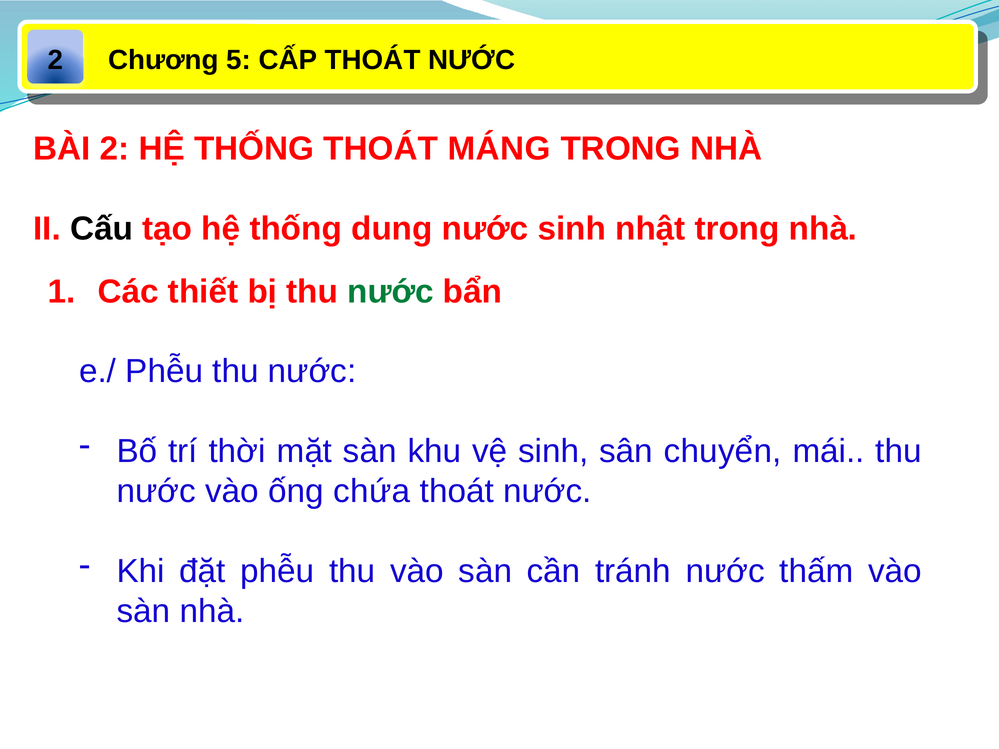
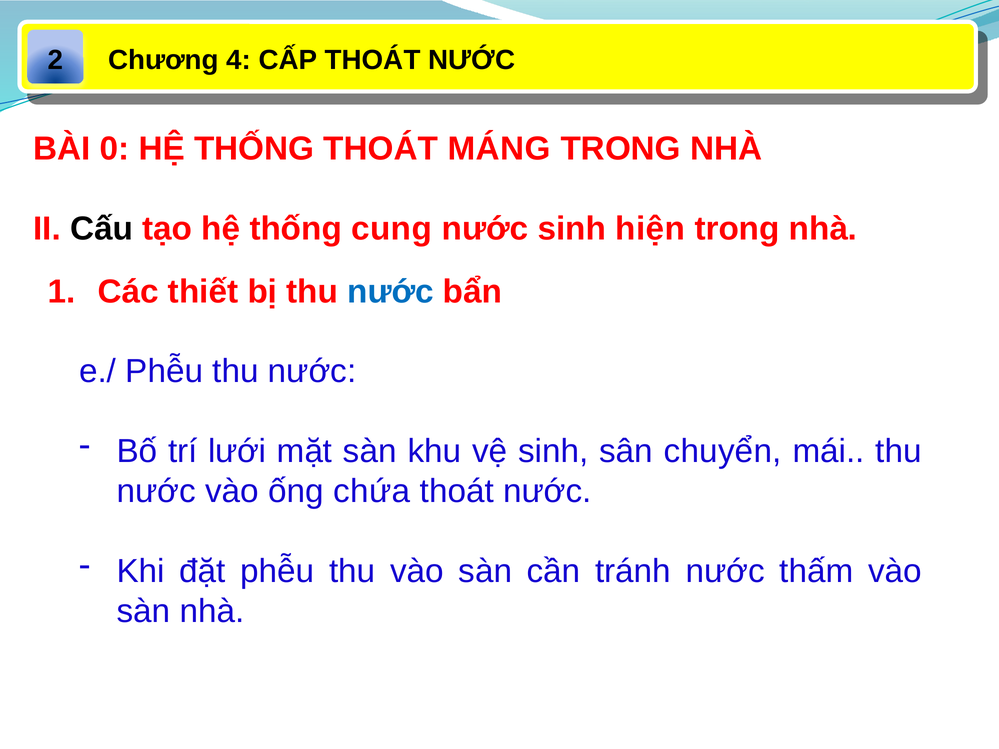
5: 5 -> 4 (239, 60)
BÀI 2: 2 -> 0 (115, 149)
dung: dung -> cung (392, 229)
nhật: nhật -> hiện (650, 229)
nước colour: green -> blue (391, 292)
thời: thời -> lưới (237, 452)
